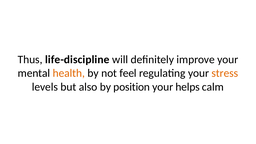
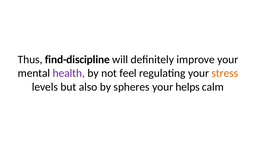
life-discipline: life-discipline -> find-discipline (77, 60)
health colour: orange -> purple (69, 73)
position: position -> spheres (132, 87)
